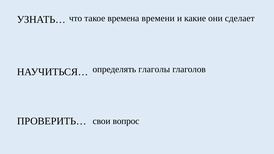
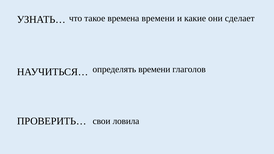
определять глаголы: глаголы -> времени (154, 69)
вопрос: вопрос -> ловила (126, 121)
